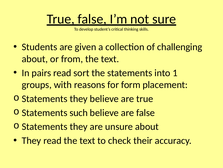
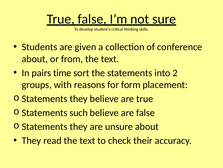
challenging: challenging -> conference (180, 47)
pairs read: read -> time (62, 73)
1: 1 -> 2 (175, 73)
